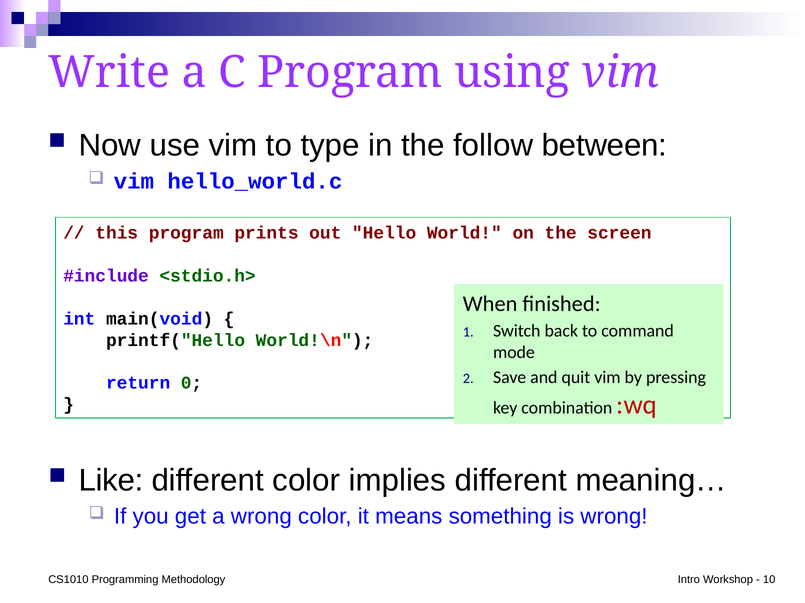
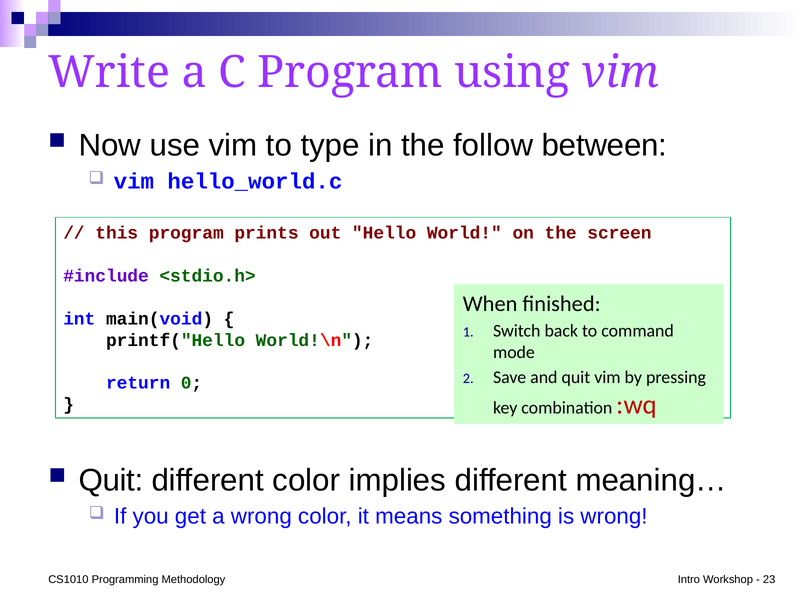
Like: Like -> Quit (111, 481)
10: 10 -> 23 (769, 580)
